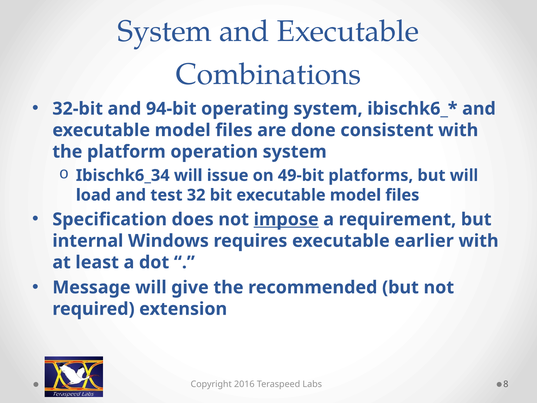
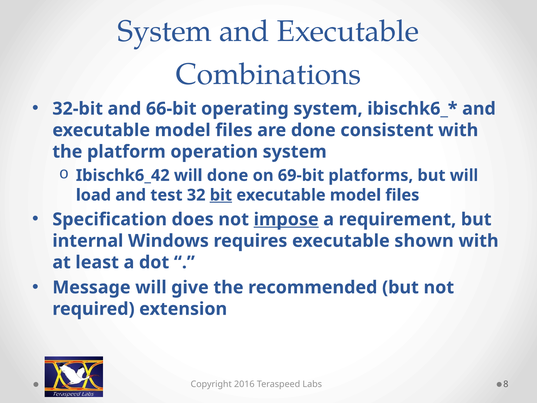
94-bit: 94-bit -> 66-bit (171, 109)
Ibischk6_34: Ibischk6_34 -> Ibischk6_42 (123, 175)
will issue: issue -> done (228, 175)
49-bit: 49-bit -> 69-bit (301, 175)
bit underline: none -> present (221, 195)
earlier: earlier -> shown (424, 241)
